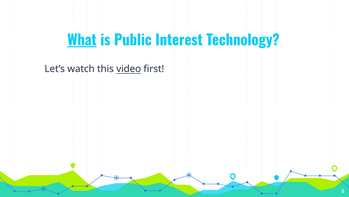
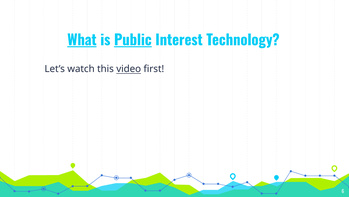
Public underline: none -> present (133, 40)
